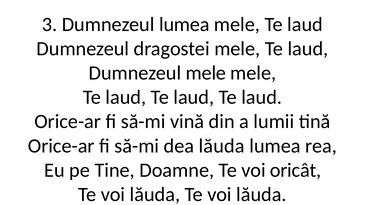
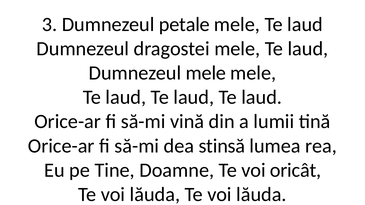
Dumnezeul lumea: lumea -> petale (184, 24)
dea lăuda: lăuda -> stinsă (222, 146)
